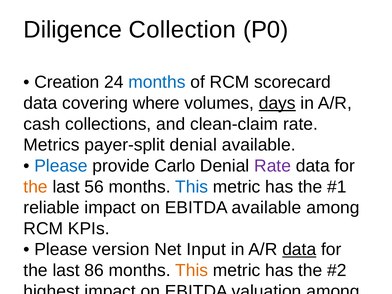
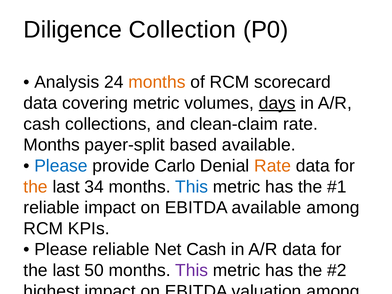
Creation: Creation -> Analysis (67, 82)
months colour: blue -> orange (157, 82)
covering where: where -> metric (156, 103)
Metrics: Metrics -> Months (52, 145)
payer-split denial: denial -> based (193, 145)
Rate colour: purple -> orange (273, 166)
56: 56 -> 34 (94, 187)
Please version: version -> reliable (121, 249)
Net Input: Input -> Cash (206, 249)
data underline: present -> none (299, 249)
86: 86 -> 50 (94, 270)
This colour: orange -> purple (192, 270)
